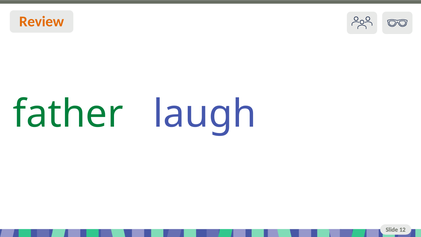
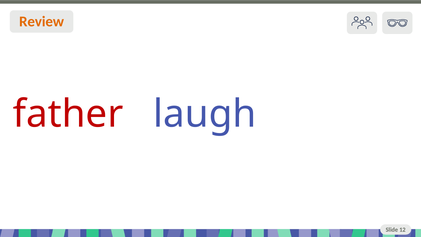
father colour: green -> red (68, 114)
